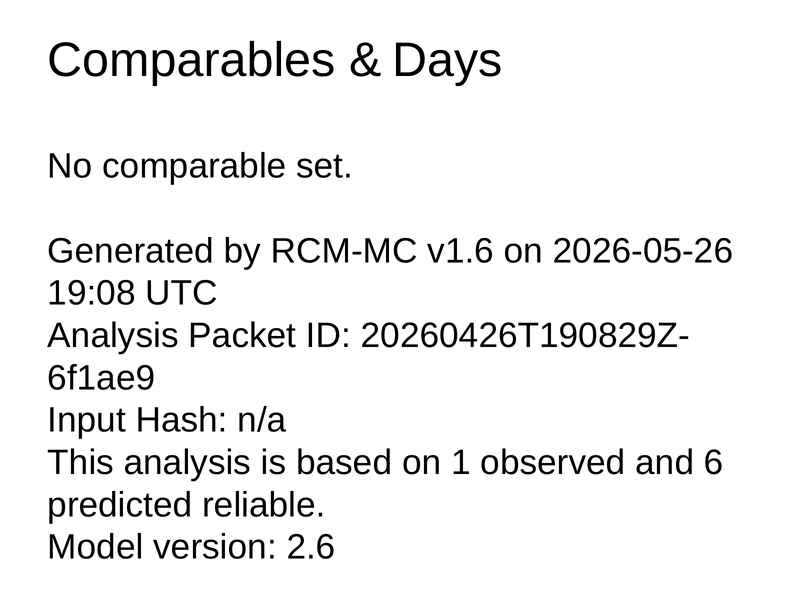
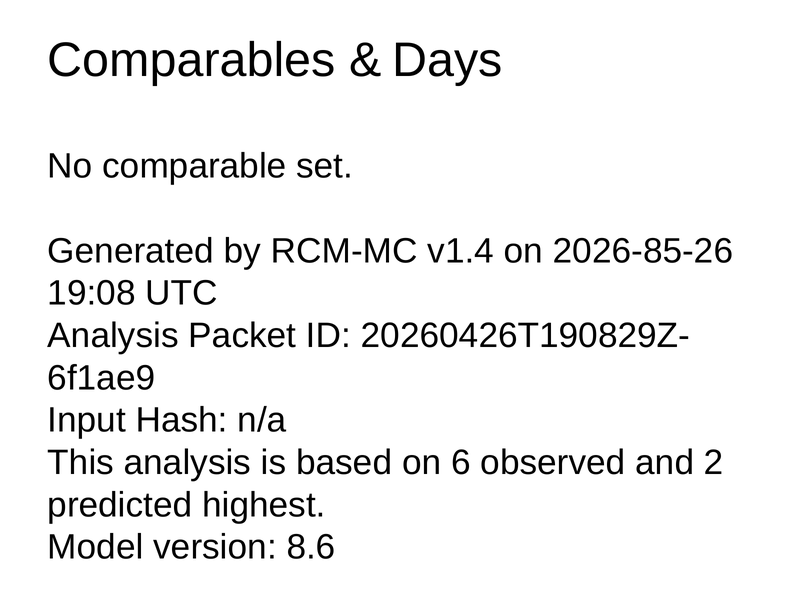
v1.6: v1.6 -> v1.4 (461, 251)
2026-05-26: 2026-05-26 -> 2026-85-26 (643, 251)
1: 1 -> 6 (461, 462)
6: 6 -> 2 (714, 462)
reliable: reliable -> highest (264, 505)
2.6: 2.6 -> 8.6 (311, 547)
